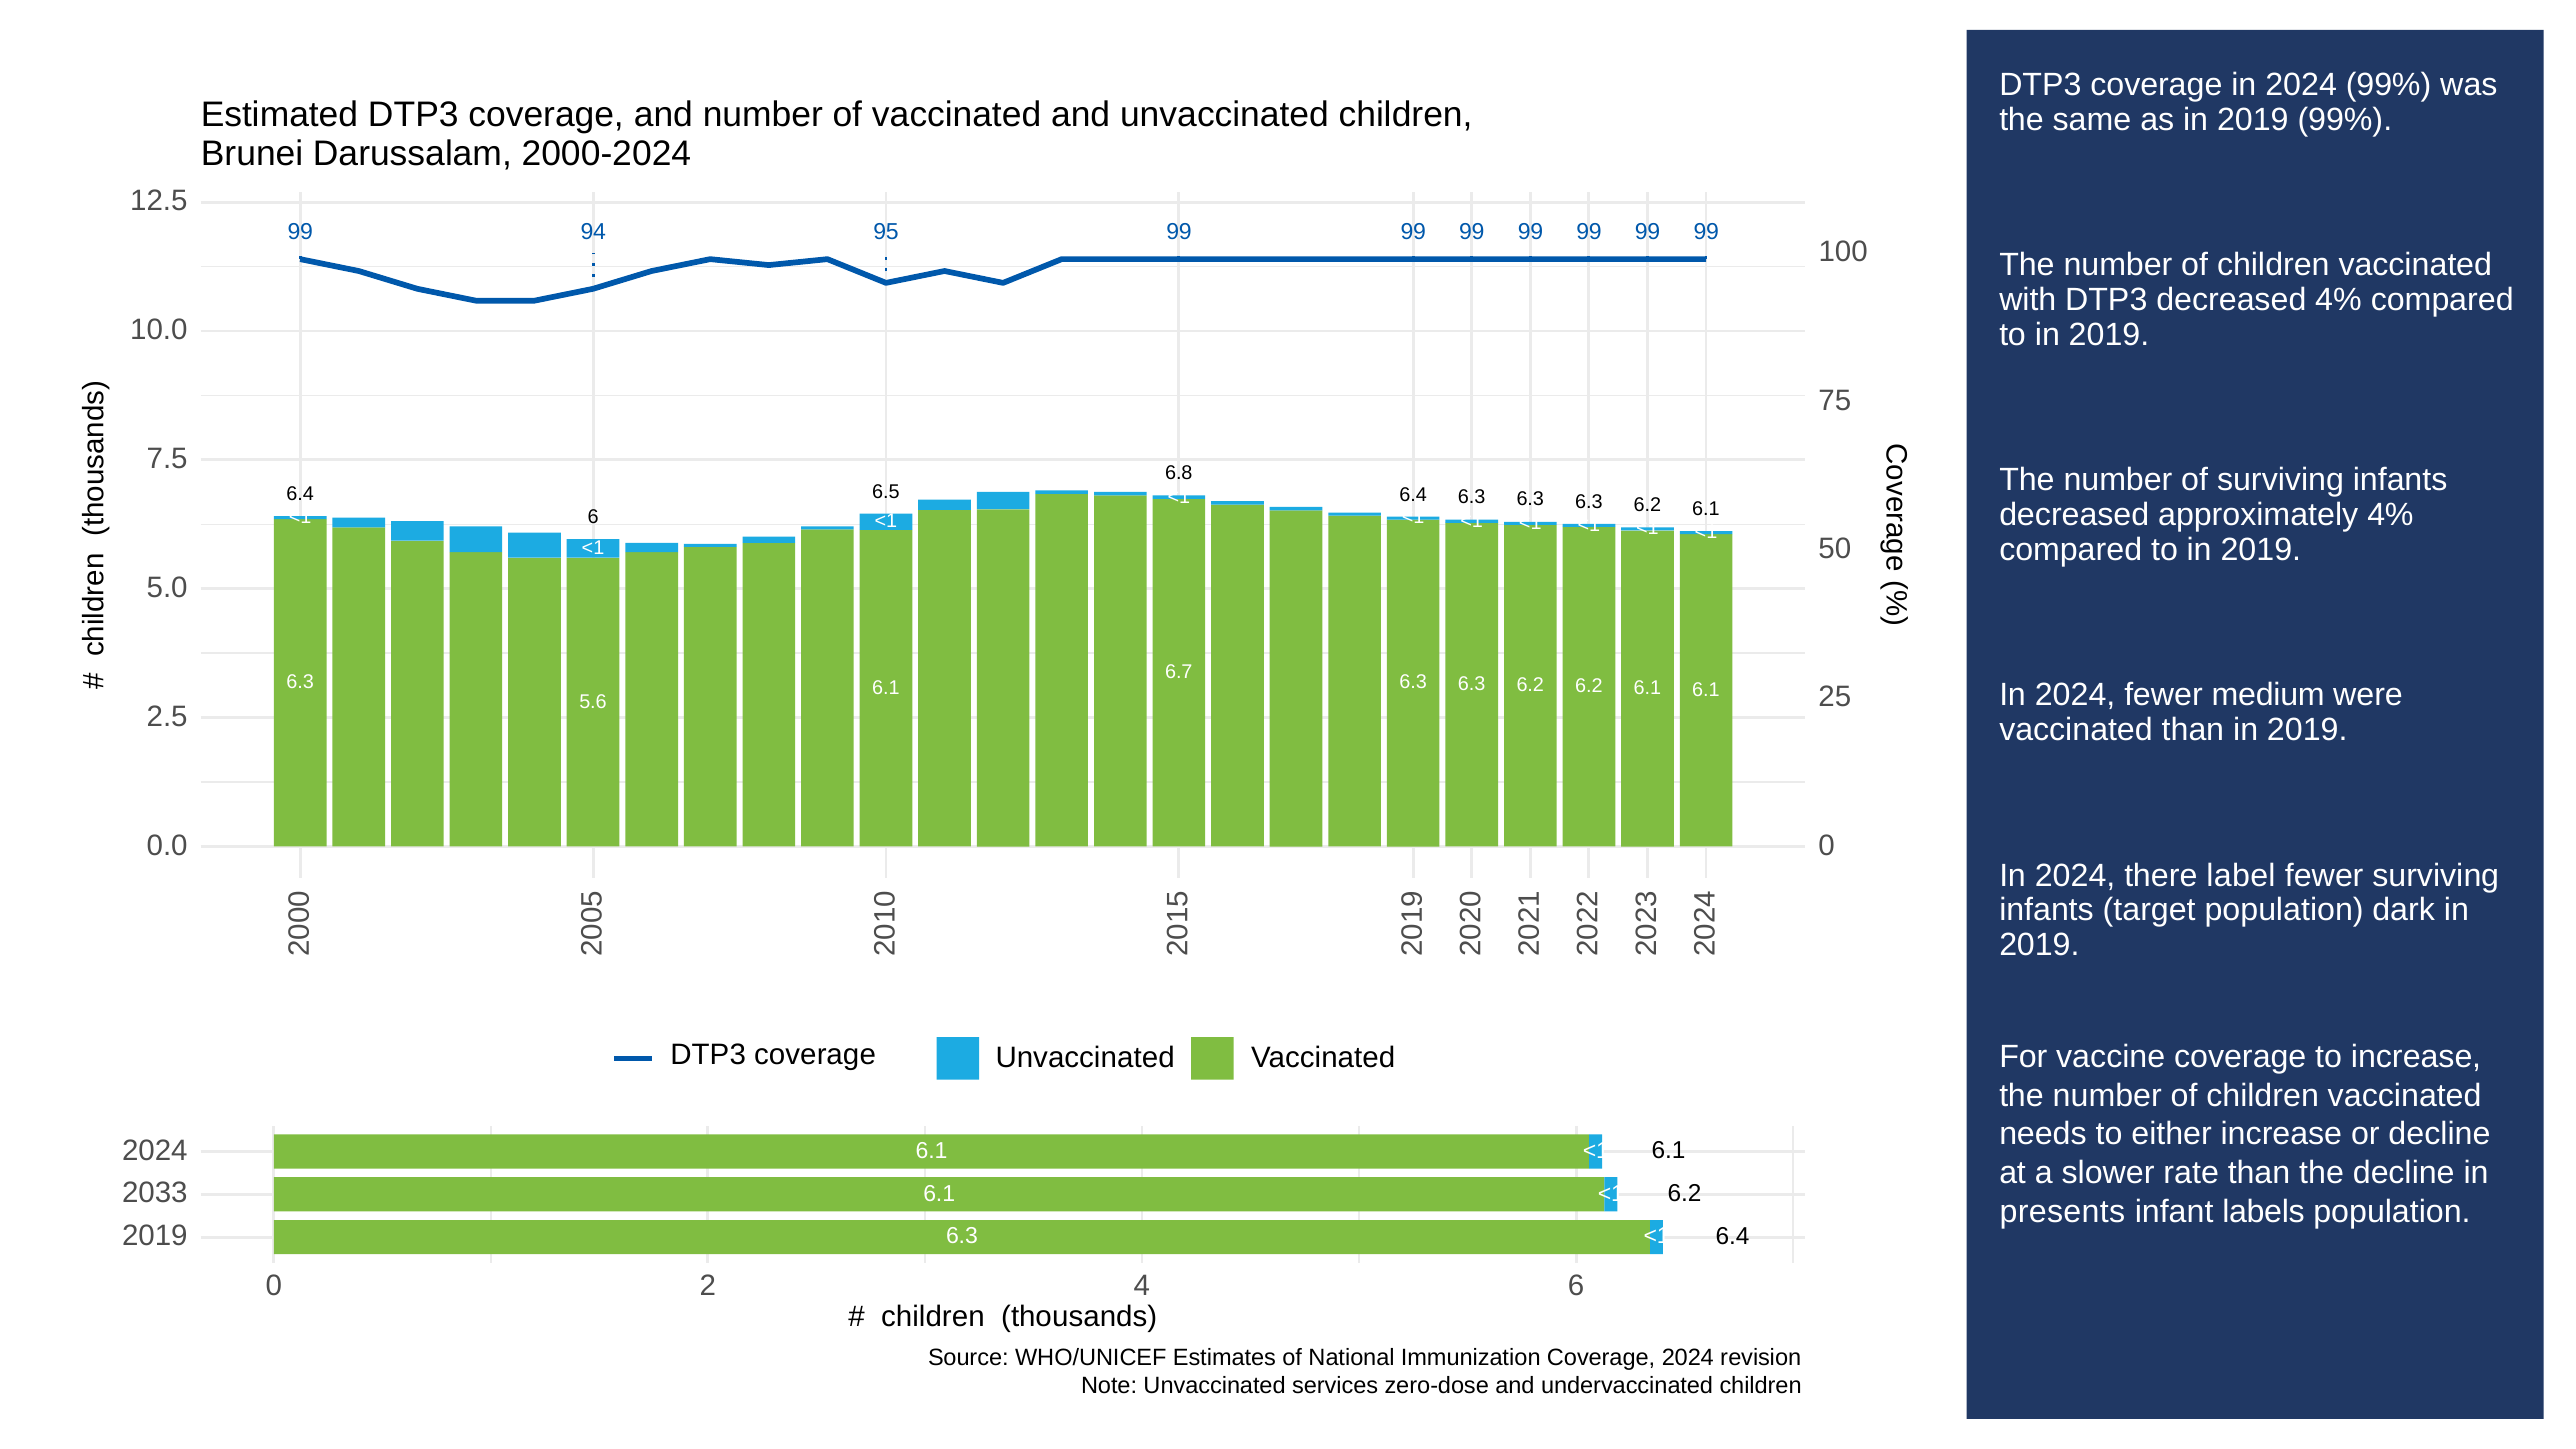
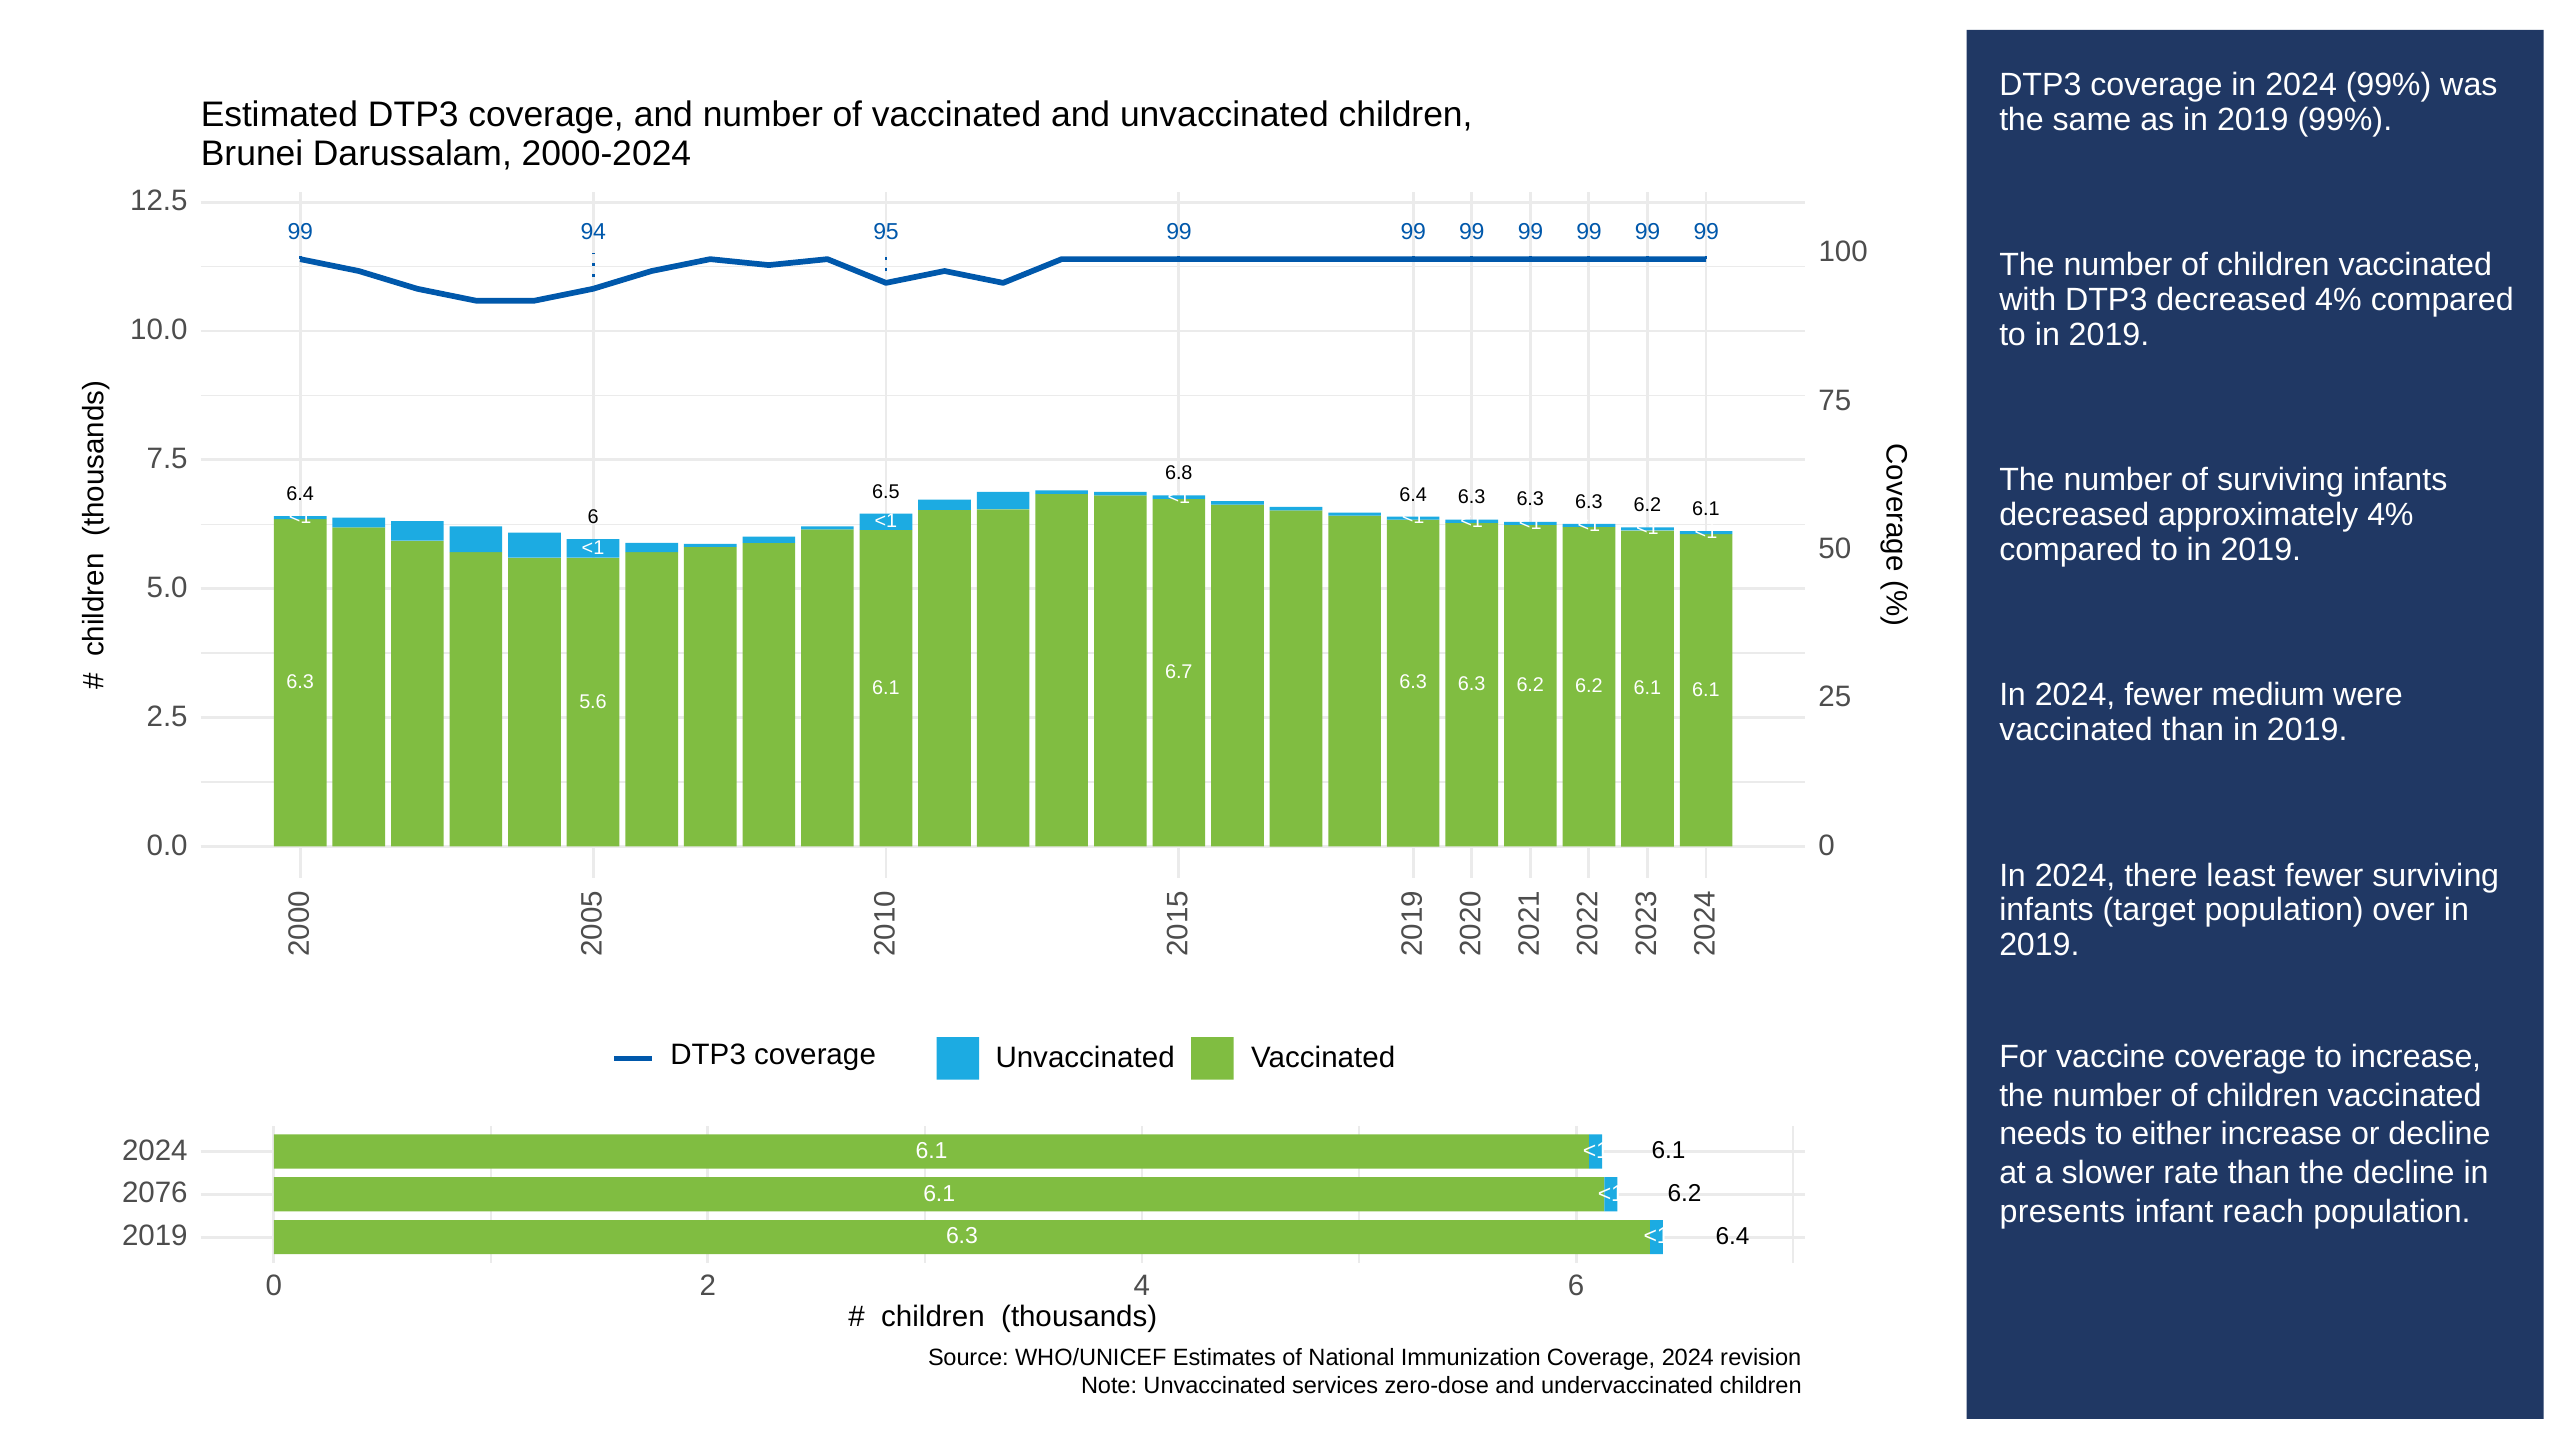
label: label -> least (2241, 876)
dark: dark -> over (2404, 910)
2033: 2033 -> 2076 (155, 1193)
labels: labels -> reach (2263, 1212)
